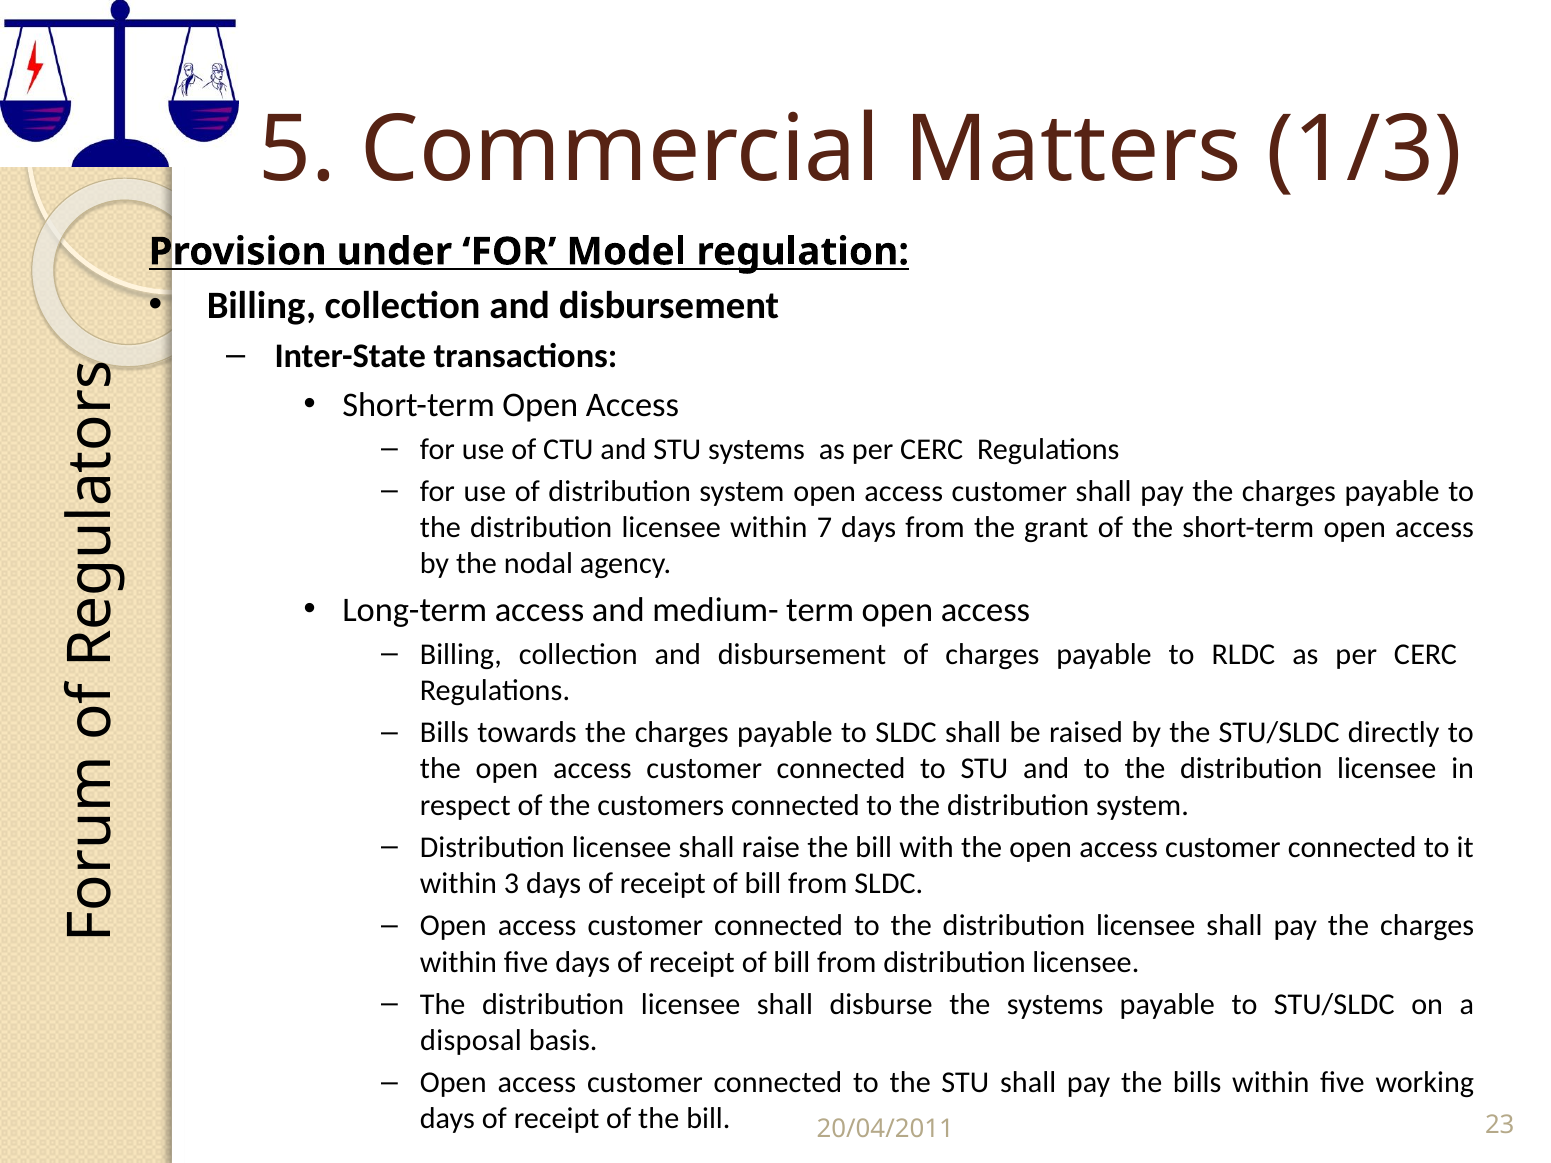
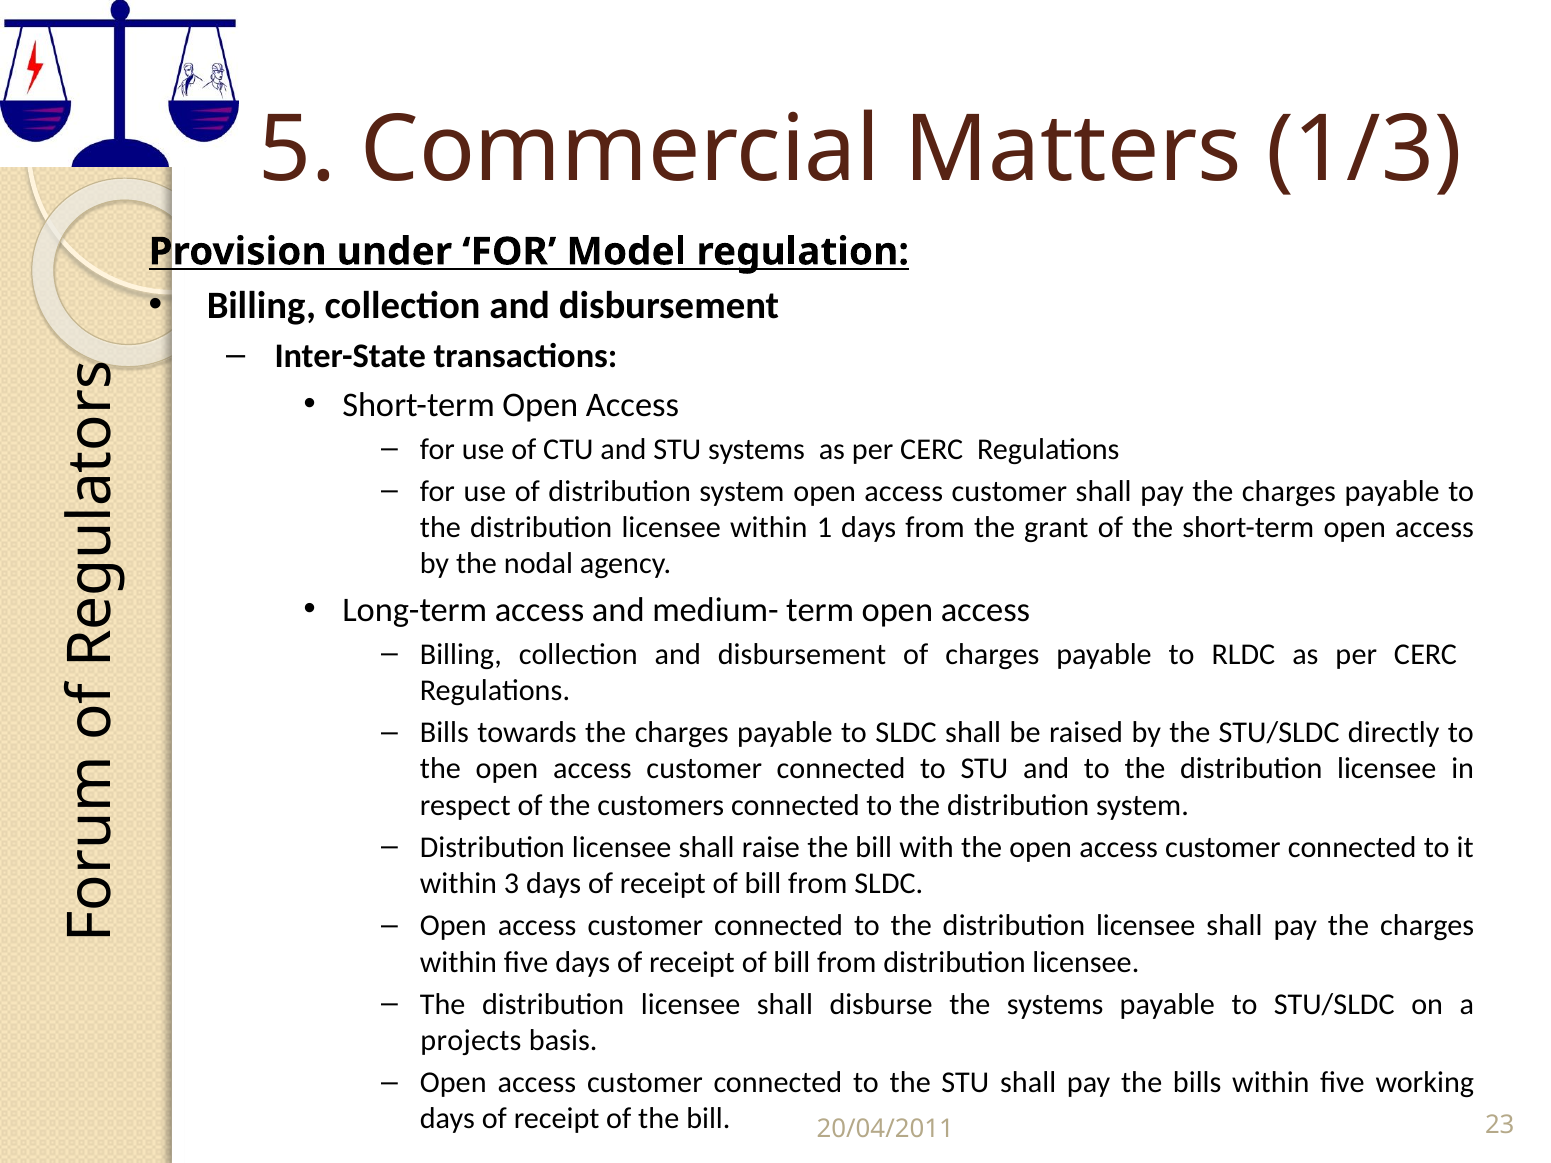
7: 7 -> 1 (824, 528)
disposal: disposal -> projects (471, 1041)
